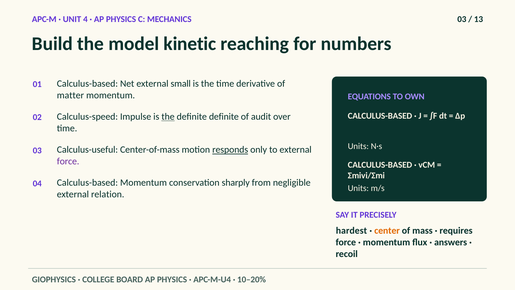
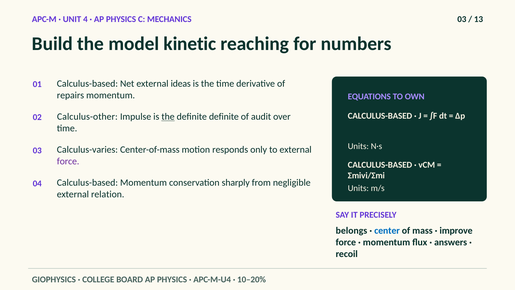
small: small -> ideas (181, 84)
matter: matter -> repairs (70, 95)
Calculus-speed: Calculus-speed -> Calculus-other (87, 117)
Calculus-useful: Calculus-useful -> Calculus-varies (87, 150)
responds underline: present -> none (230, 150)
hardest: hardest -> belongs (351, 230)
center colour: orange -> blue (387, 230)
requires: requires -> improve (456, 230)
